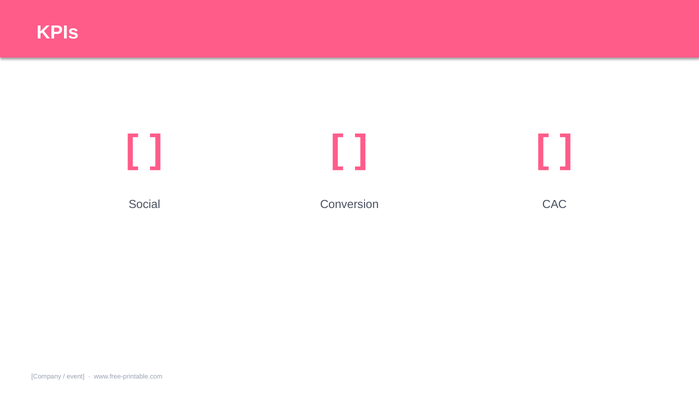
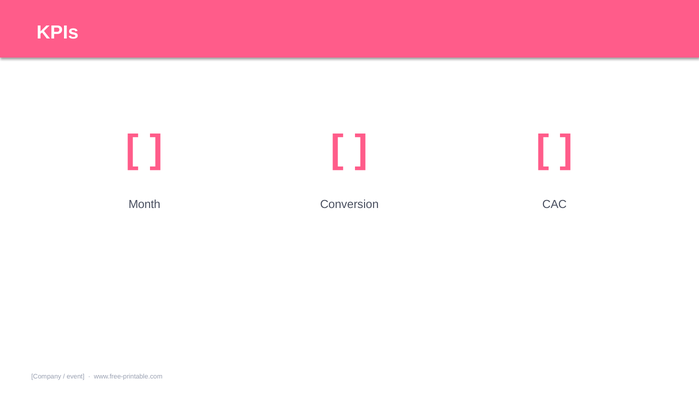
Social: Social -> Month (144, 204)
